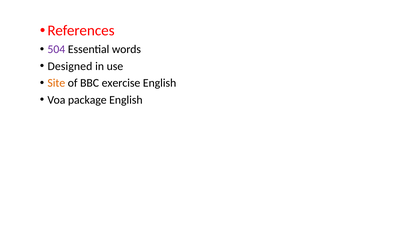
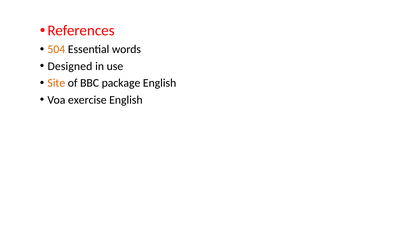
504 colour: purple -> orange (56, 49)
exercise: exercise -> package (121, 83)
package: package -> exercise (87, 100)
